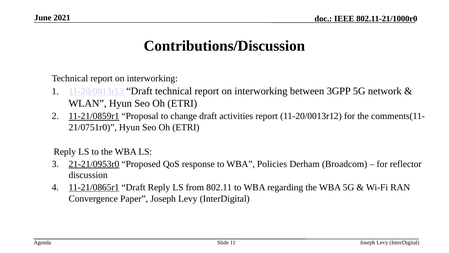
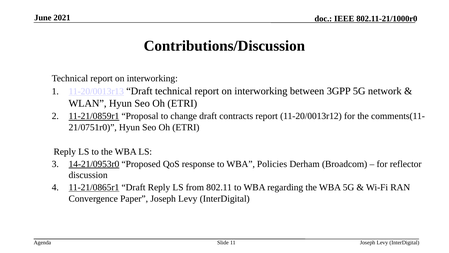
activities: activities -> contracts (236, 116)
21-21/0953r0: 21-21/0953r0 -> 14-21/0953r0 (94, 164)
